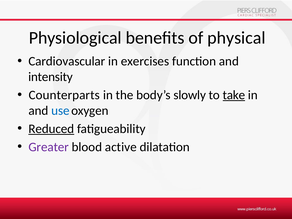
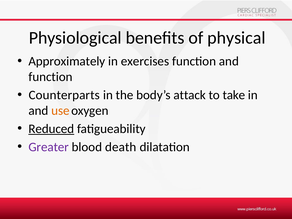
Cardiovascular: Cardiovascular -> Approximately (67, 61)
intensity: intensity -> function (50, 77)
slowly: slowly -> attack (190, 95)
take underline: present -> none (234, 95)
use colour: blue -> orange (60, 111)
active: active -> death (121, 147)
